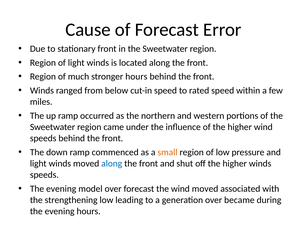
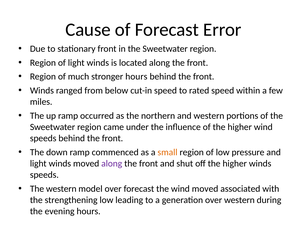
along colour: blue -> purple (112, 164)
evening: evening -> western (61, 189)
over became: became -> western (239, 200)
